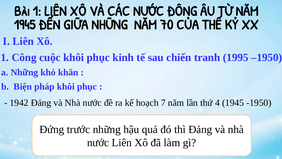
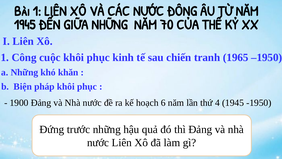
1995: 1995 -> 1965 (236, 57)
1942: 1942 -> 1900 (19, 103)
7: 7 -> 6 (163, 103)
